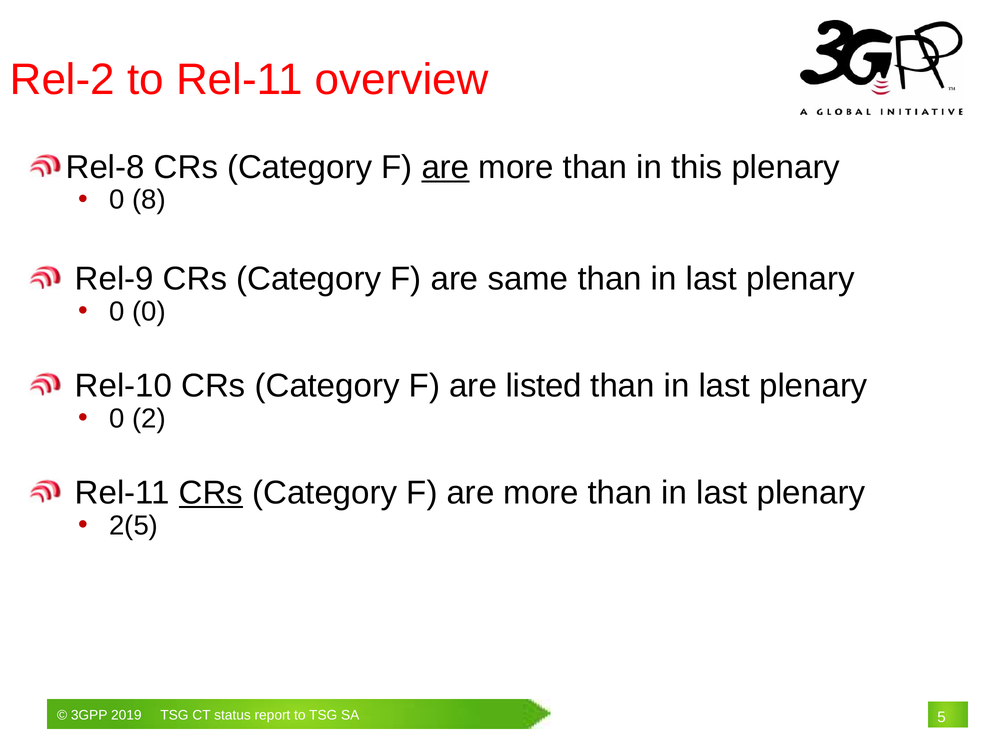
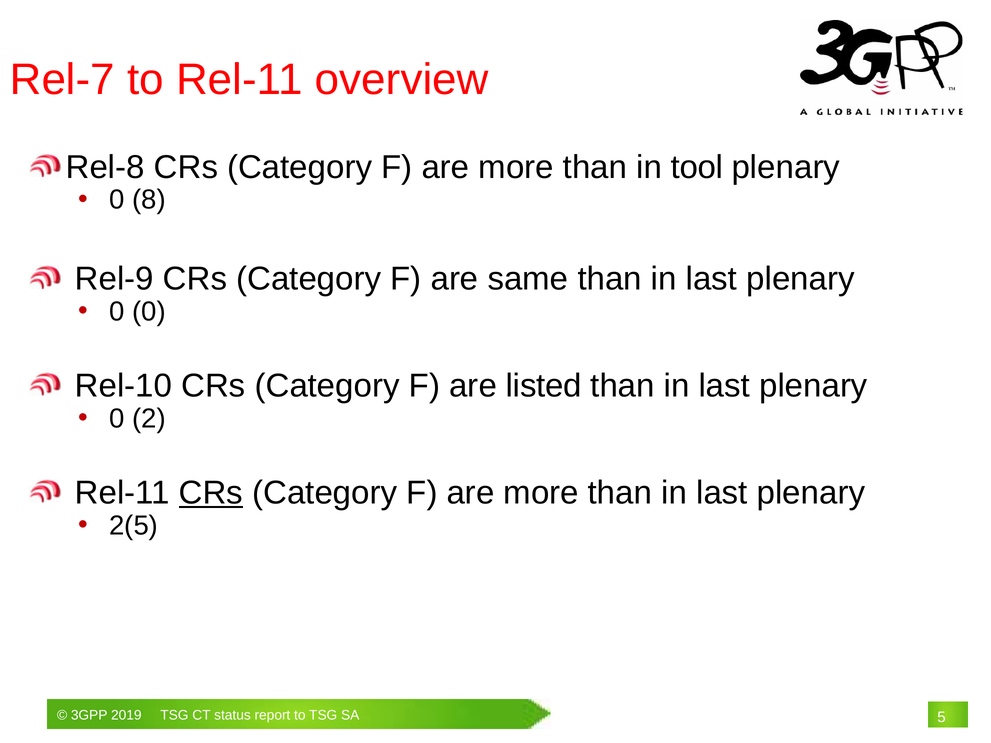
Rel-2: Rel-2 -> Rel-7 (62, 80)
are underline: present -> none (445, 167)
this: this -> tool (697, 167)
